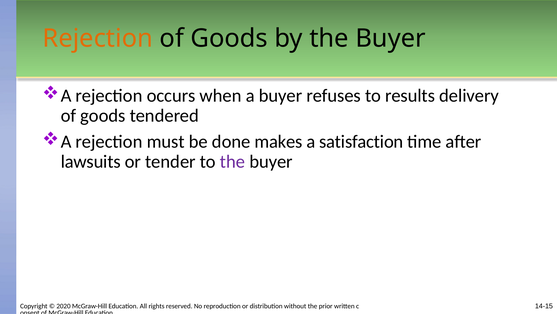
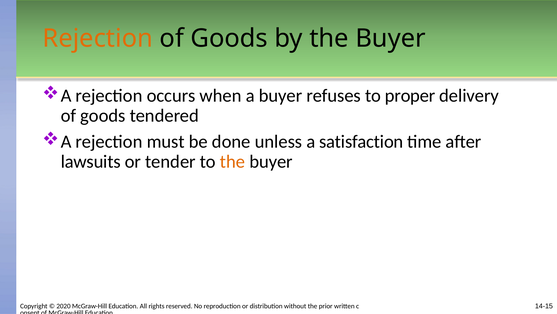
results: results -> proper (410, 95)
makes: makes -> unless (278, 141)
the colour: purple -> orange (233, 161)
